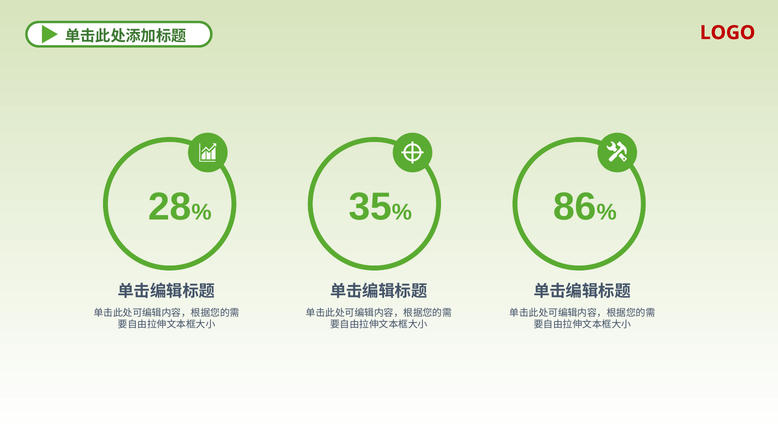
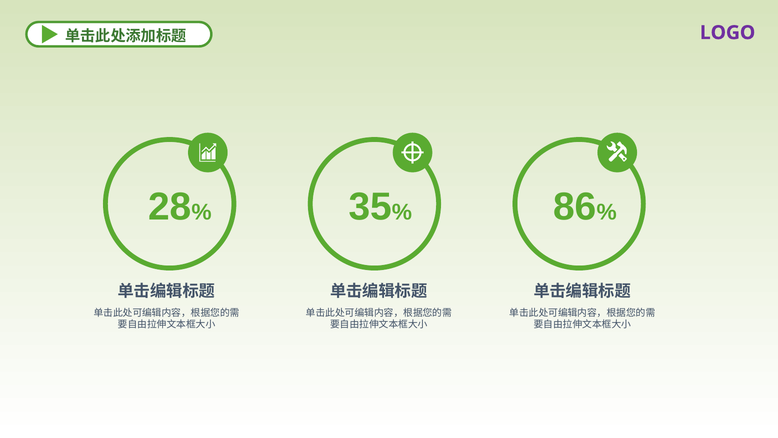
LOGO colour: red -> purple (728, 33)
